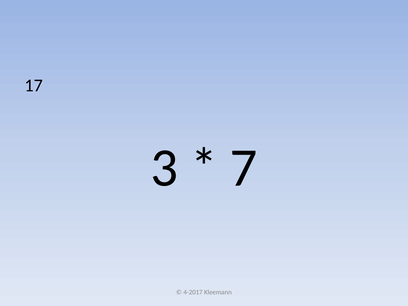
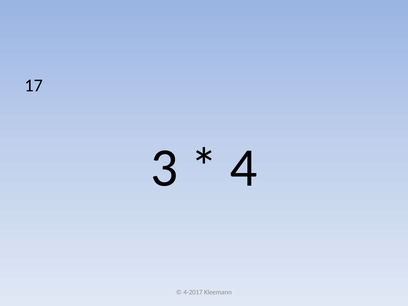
7: 7 -> 4 (244, 168)
